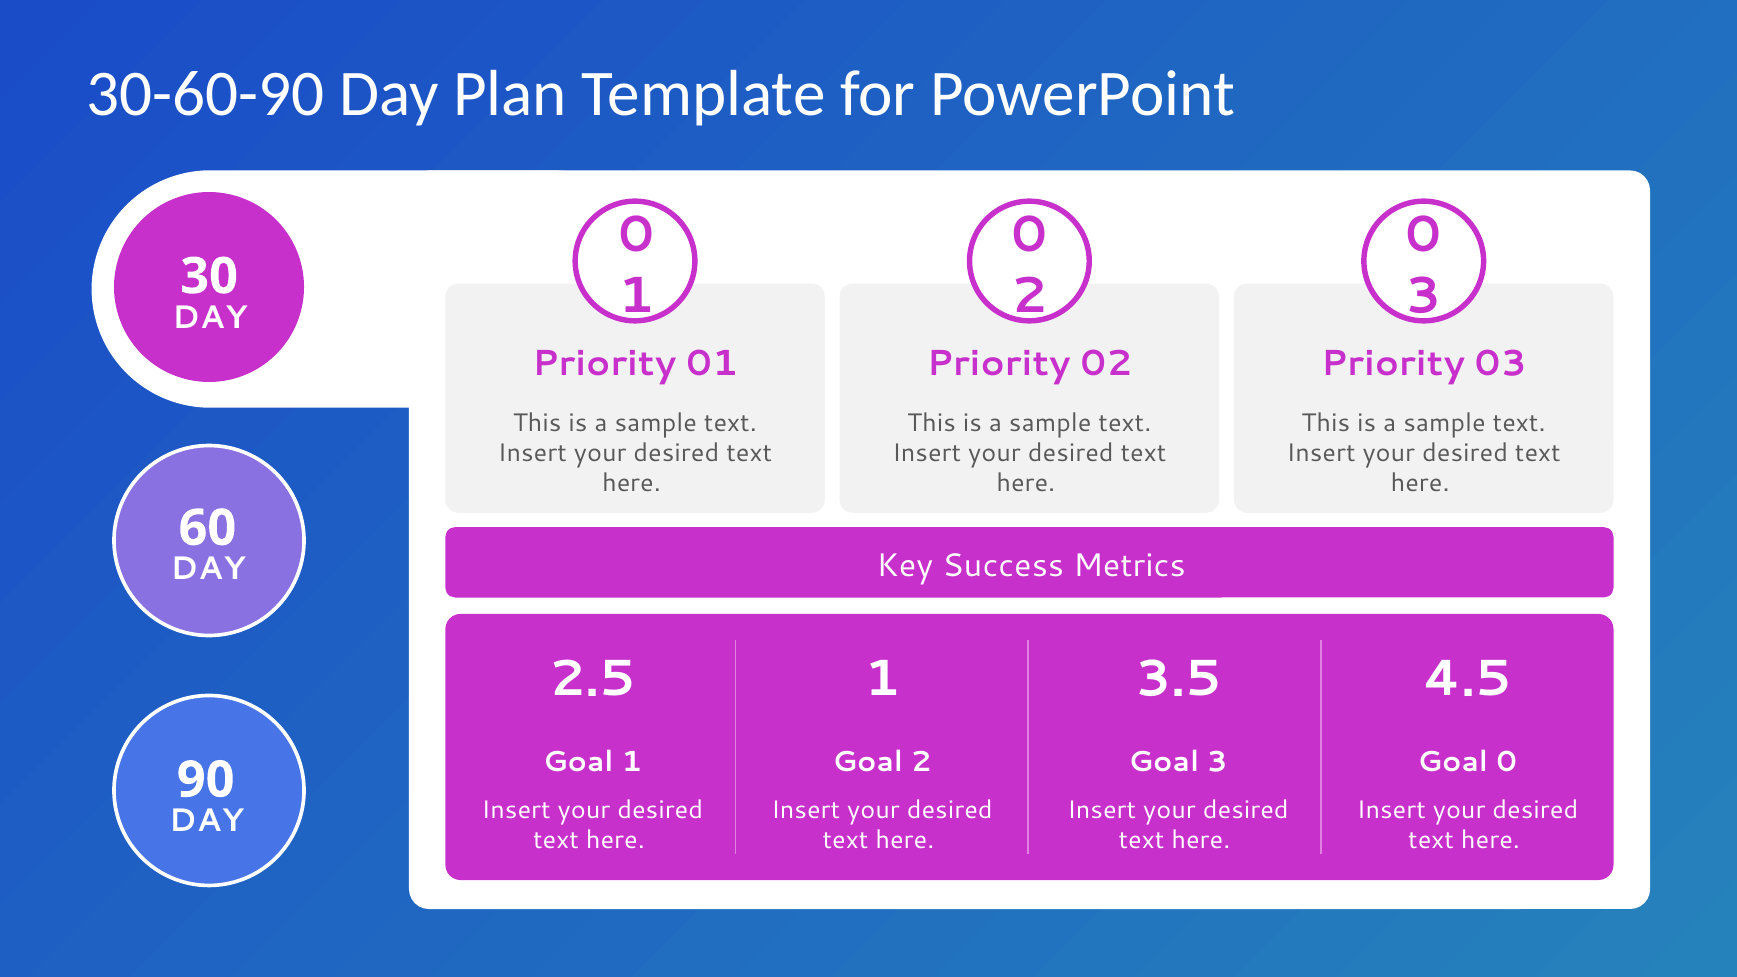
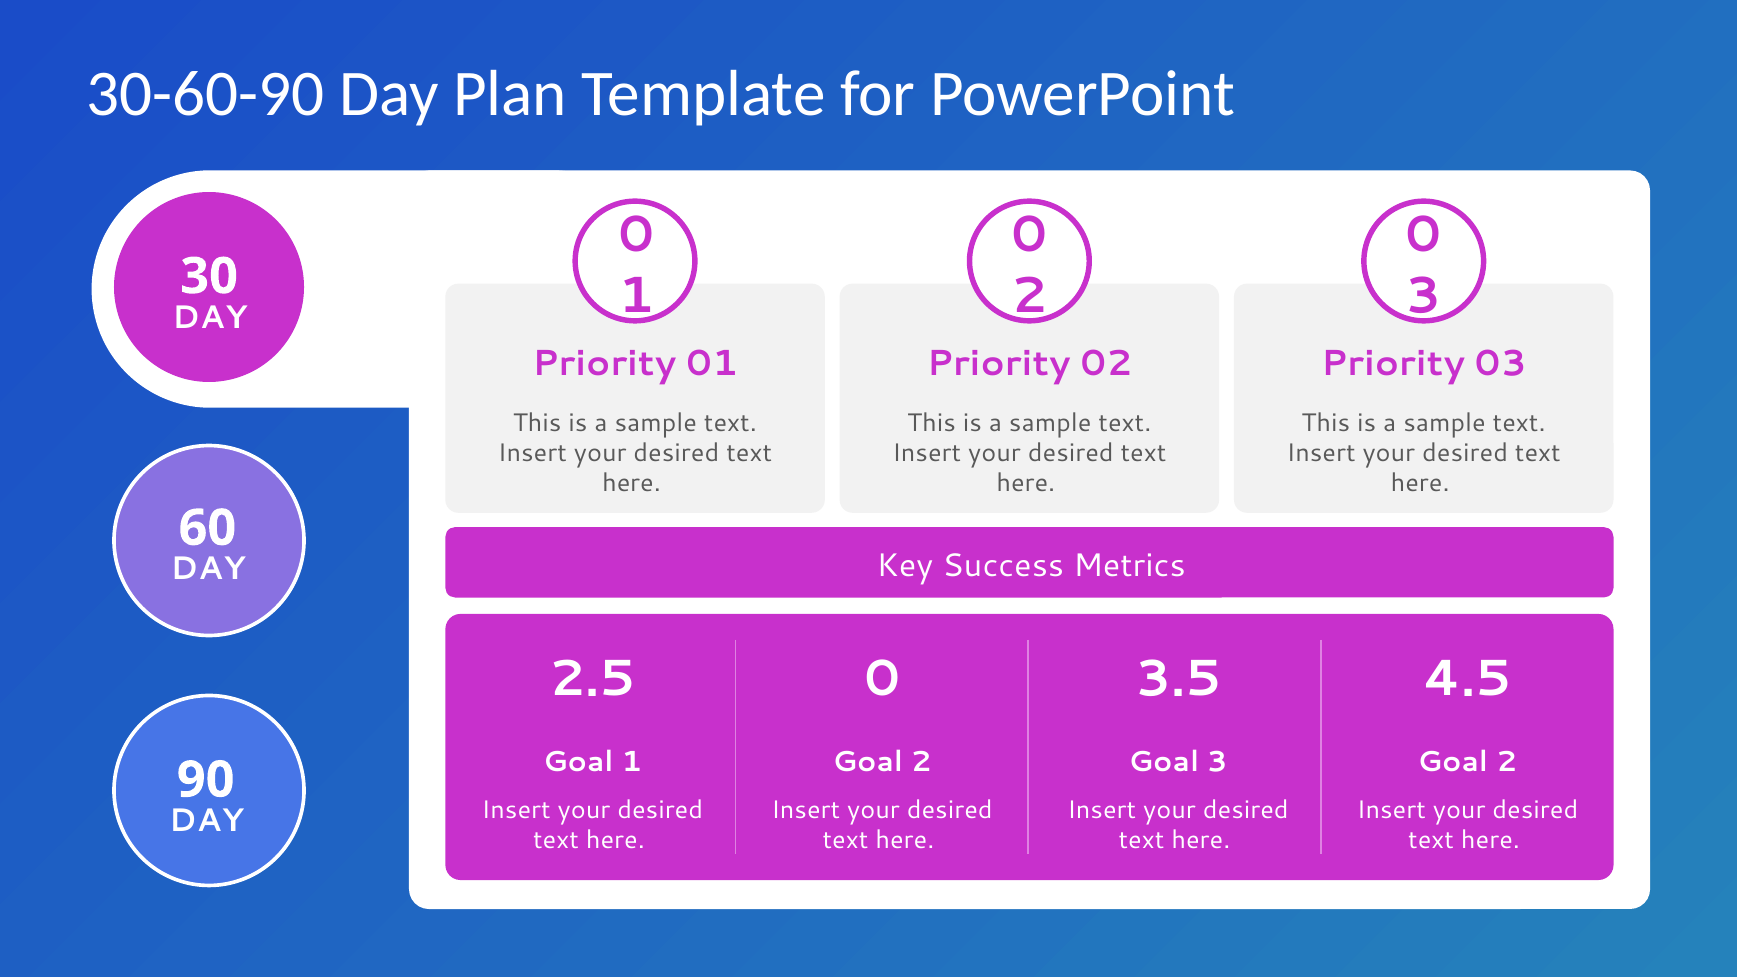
2.5 1: 1 -> 0 (882, 679)
3 Goal 0: 0 -> 2 (1507, 762)
